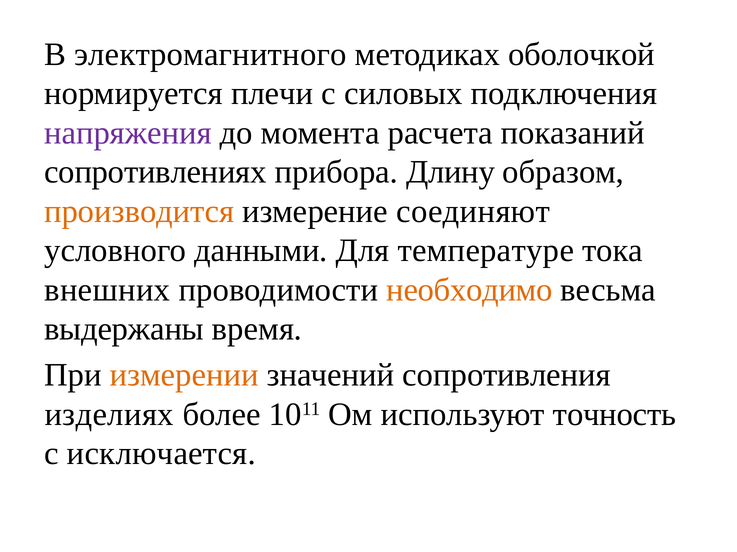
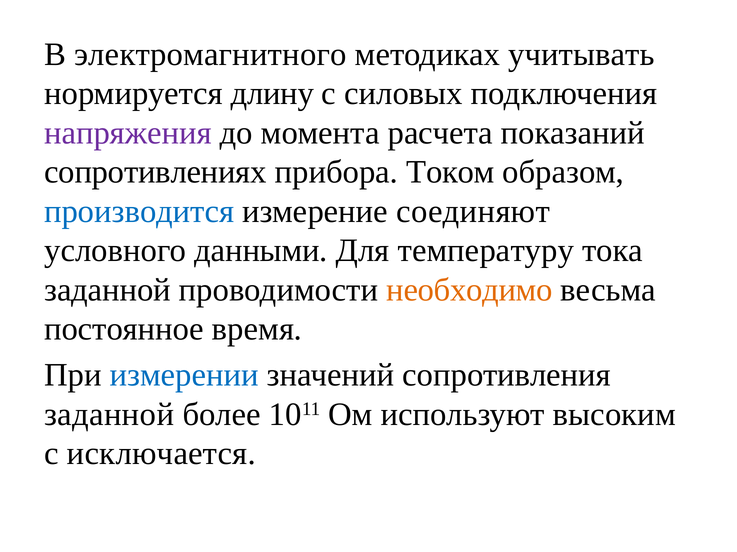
оболочкой: оболочкой -> учитывать (581, 54)
плечи: плечи -> длину (272, 94)
Длину: Длину -> Током (450, 172)
производится colour: orange -> blue (139, 212)
температуре: температуре -> температуру (486, 251)
внешних: внешних -> заданной (107, 290)
выдержаны: выдержаны -> постоянное (124, 330)
измерении colour: orange -> blue (184, 376)
изделиях: изделиях -> заданной (109, 415)
точность: точность -> высоким (614, 415)
